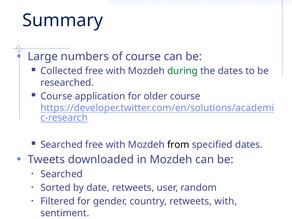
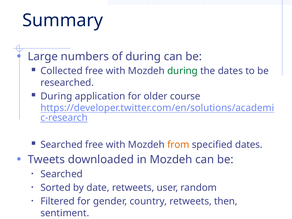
of course: course -> during (143, 56)
Course: Course -> During (56, 96)
from colour: black -> orange (178, 145)
retweets with: with -> then (226, 201)
